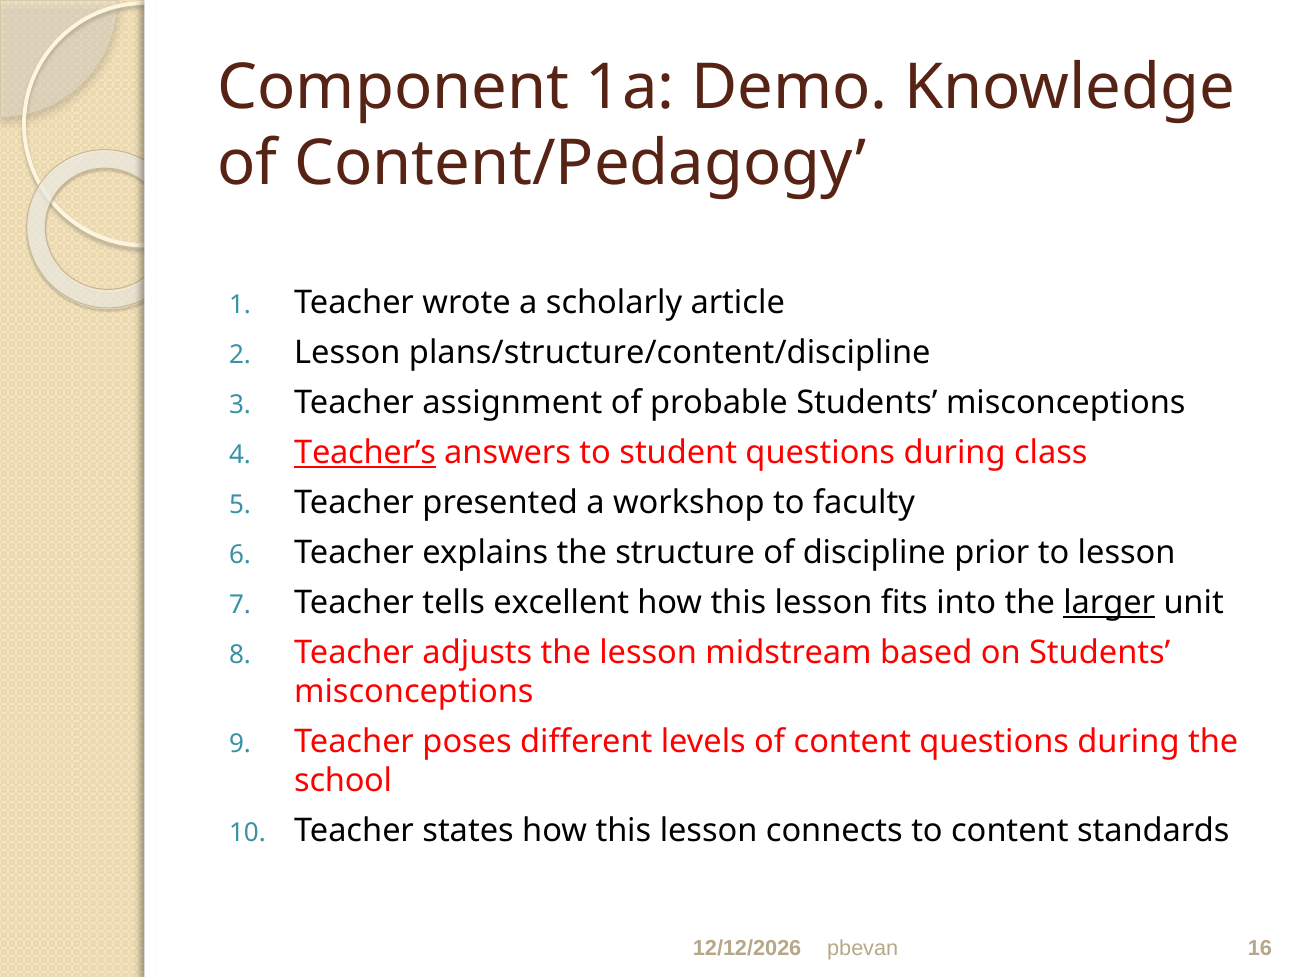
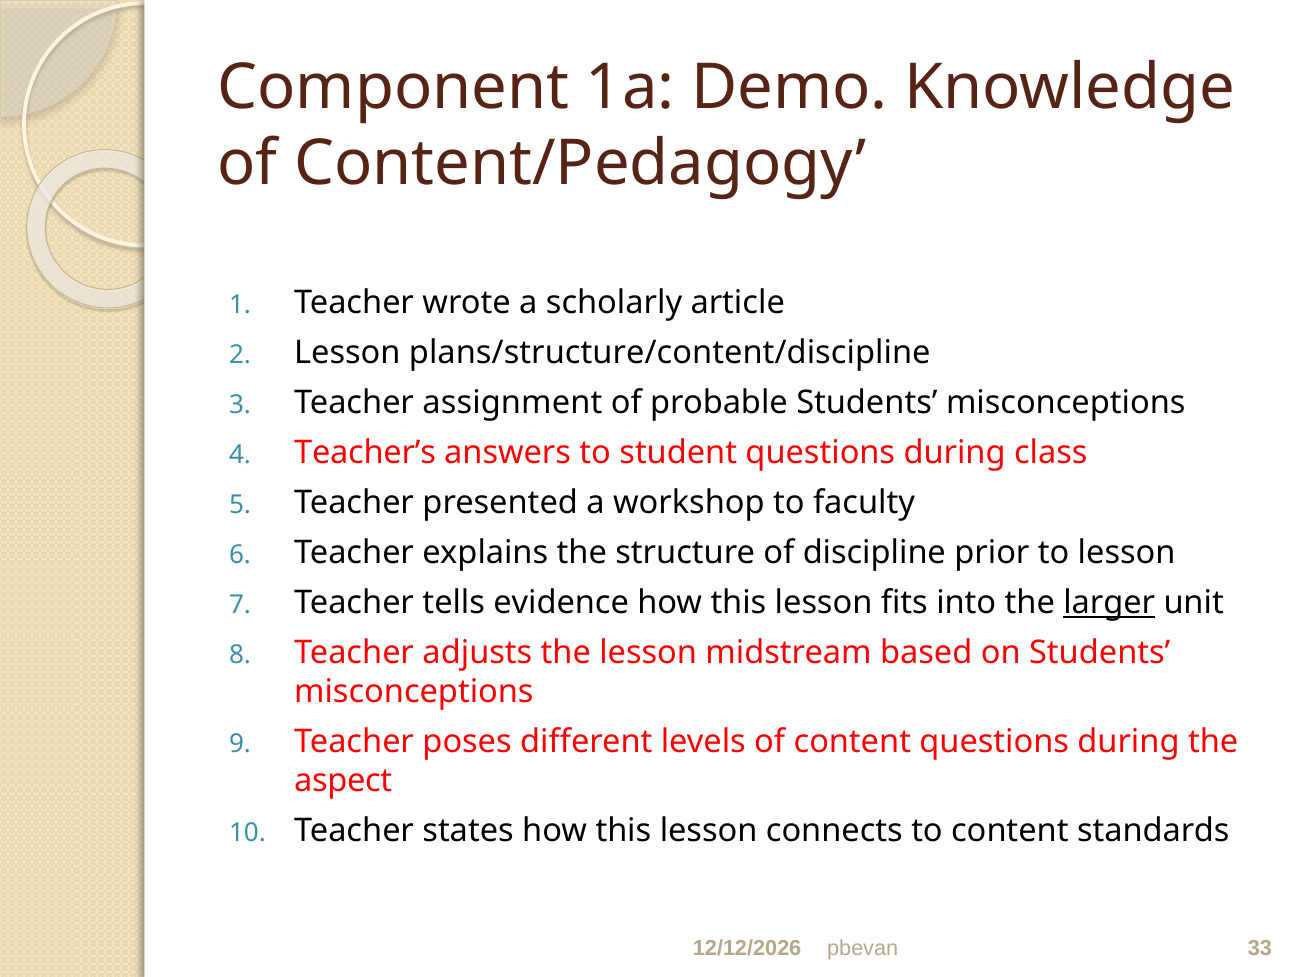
Teacher’s underline: present -> none (365, 453)
excellent: excellent -> evidence (561, 603)
school: school -> aspect (343, 781)
16: 16 -> 33 (1260, 948)
